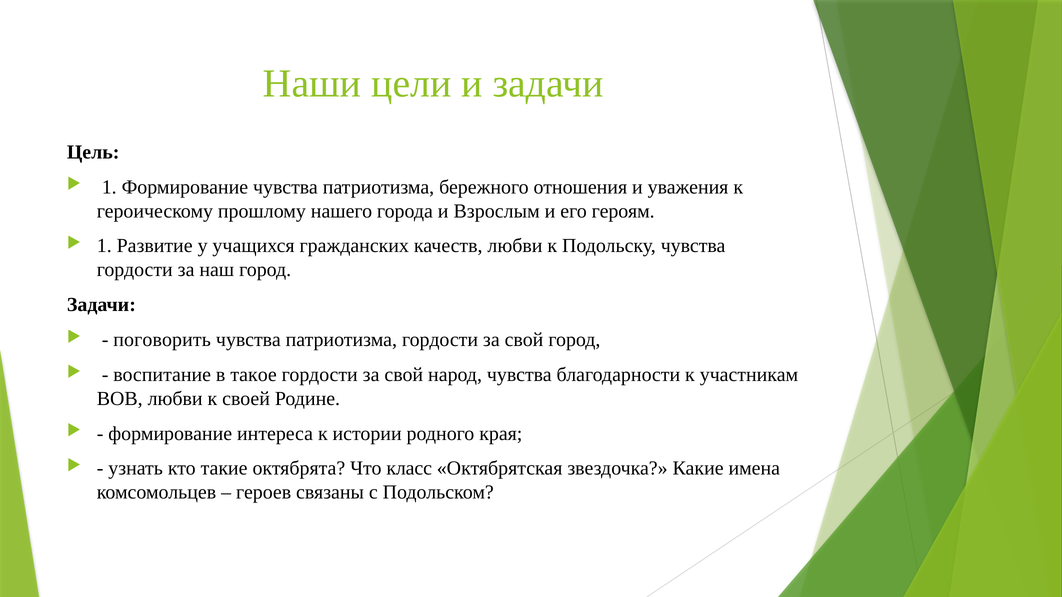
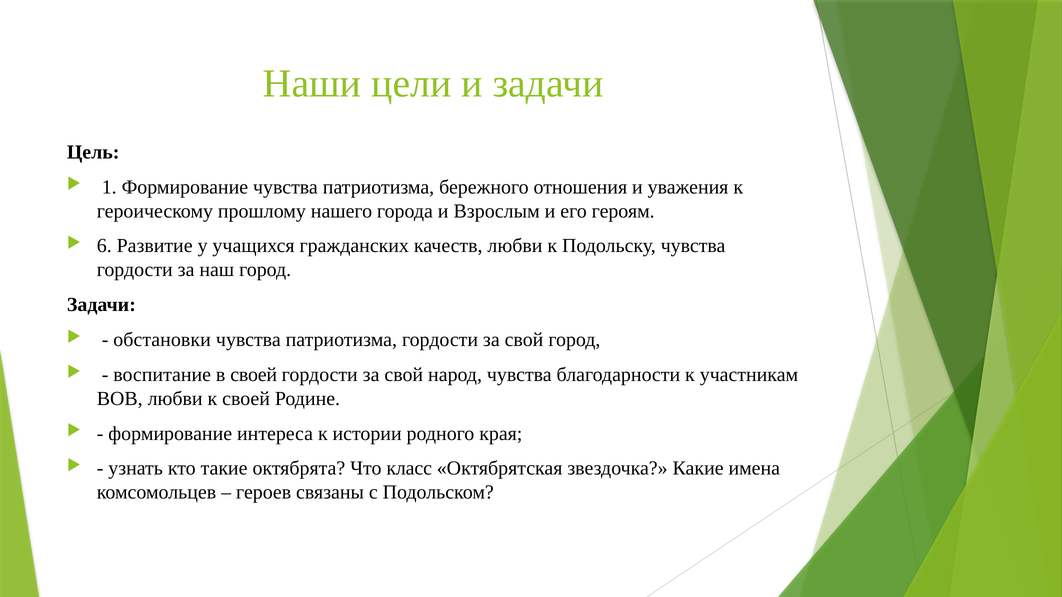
1: 1 -> 6 (104, 246)
поговорить: поговорить -> обстановки (162, 340)
в такое: такое -> своей (254, 375)
